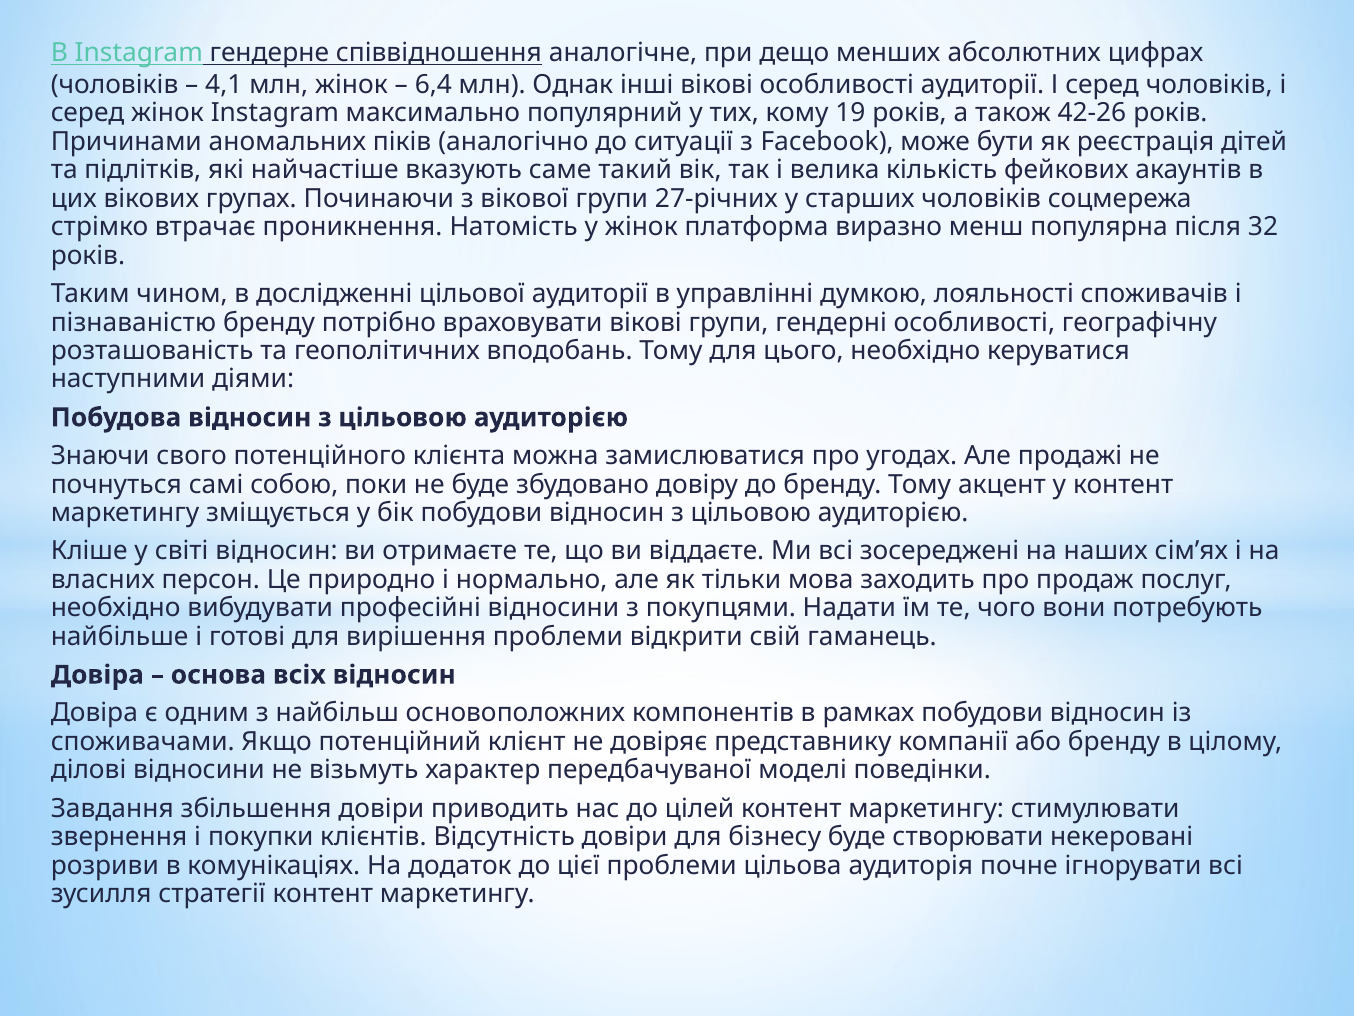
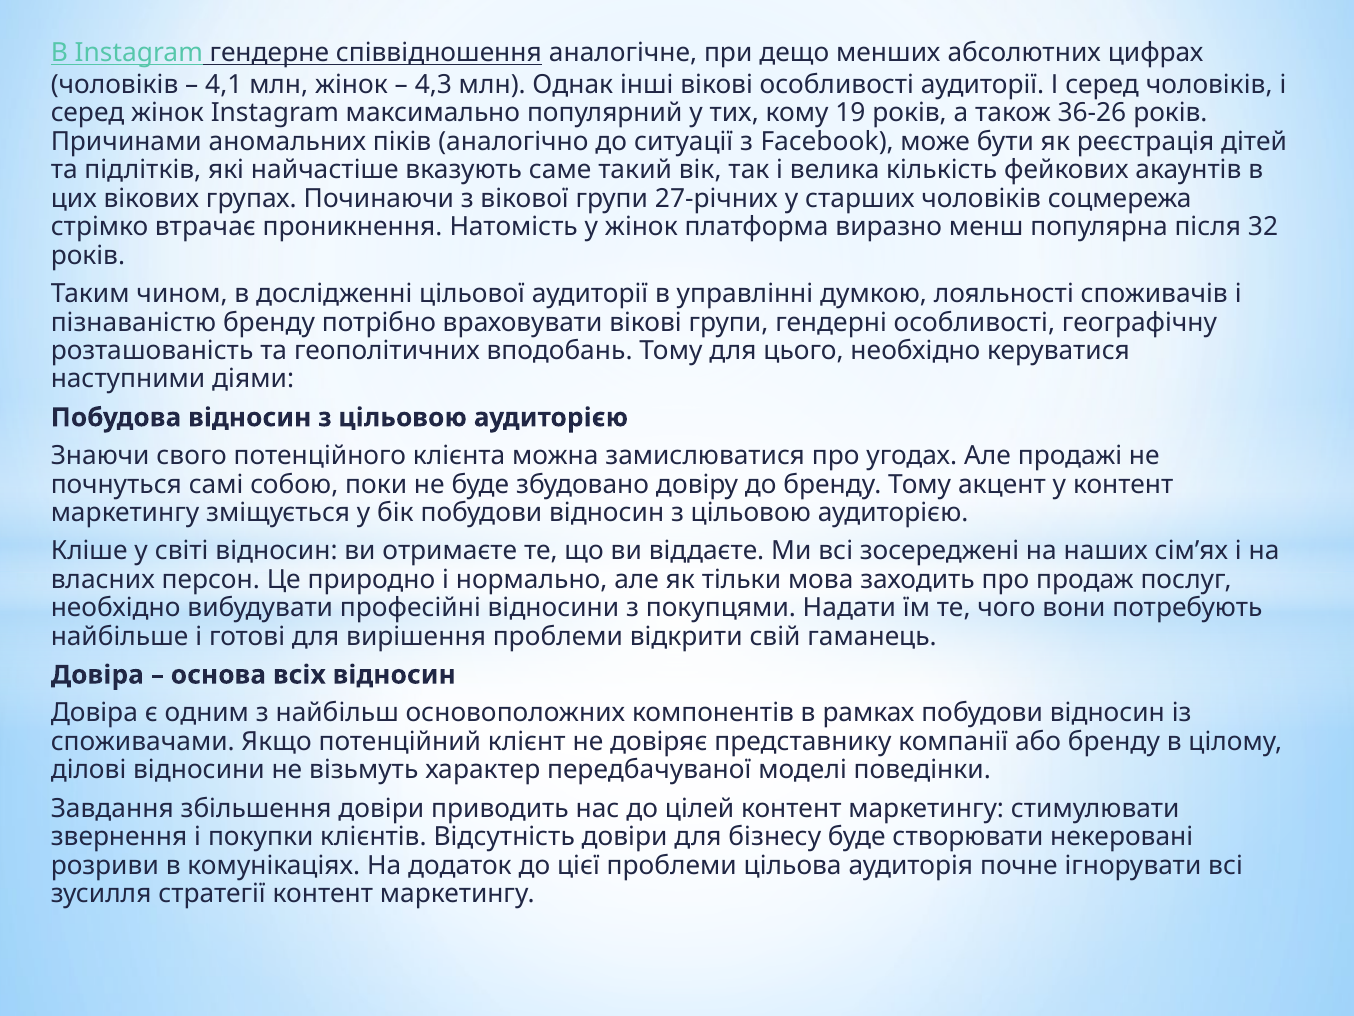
6,4: 6,4 -> 4,3 (433, 85)
42-26: 42-26 -> 36-26 (1092, 113)
